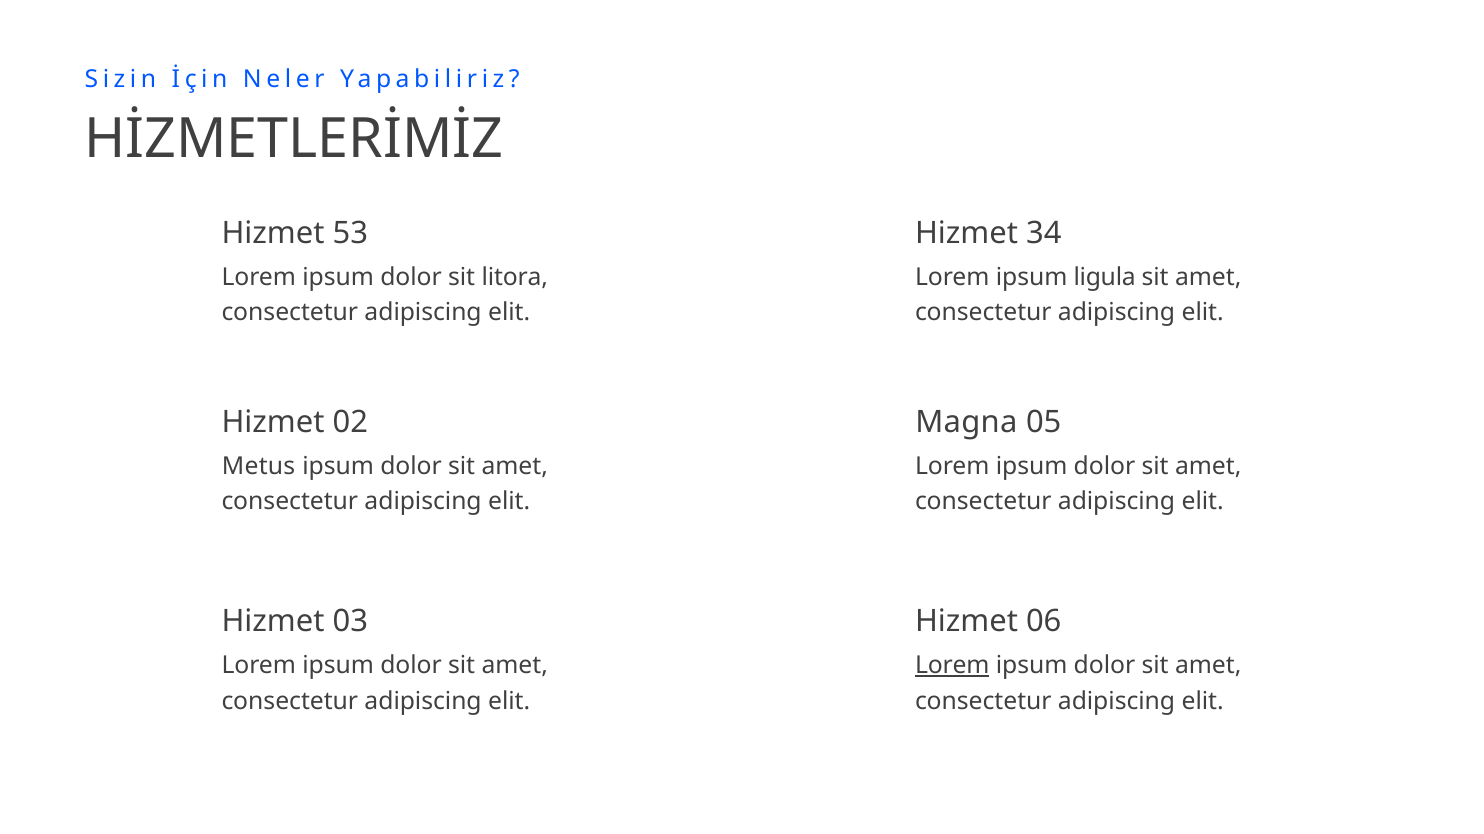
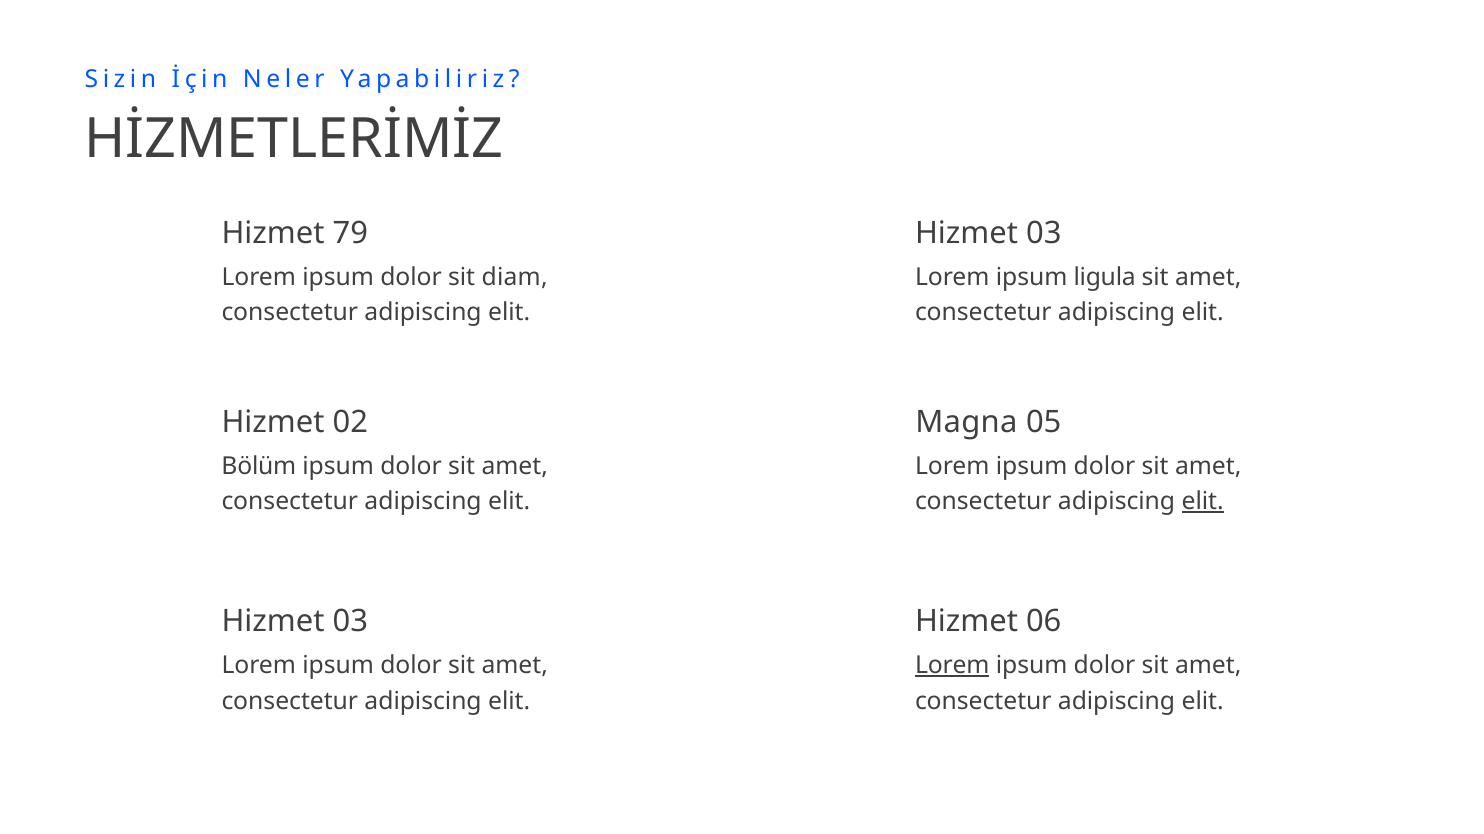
53: 53 -> 79 (350, 233)
34: 34 -> 03 (1044, 233)
litora: litora -> diam (515, 277)
Metus: Metus -> Bölüm (259, 466)
elit underline: none -> present (1203, 502)
